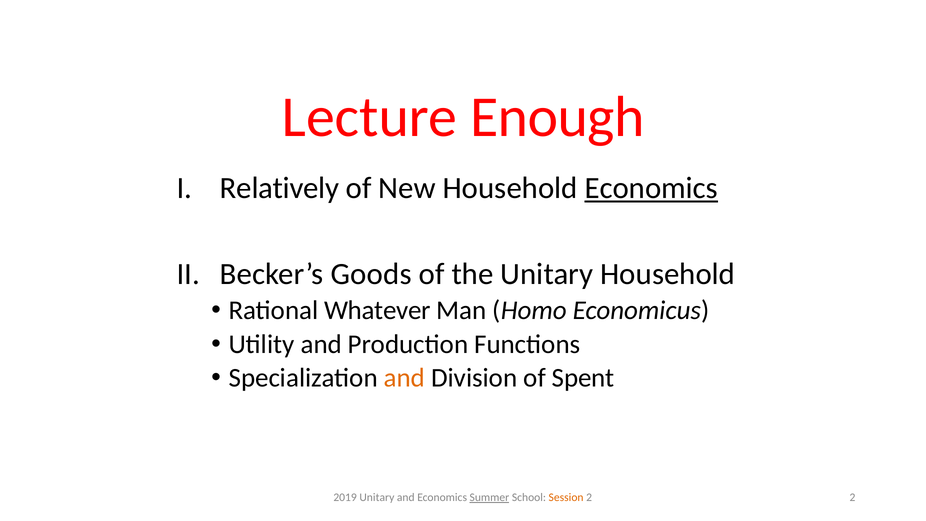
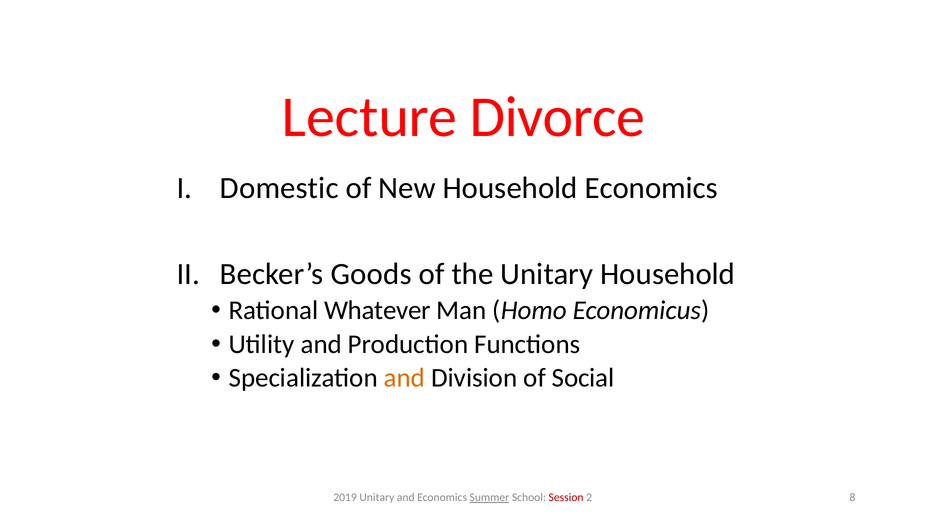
Enough: Enough -> Divorce (557, 117)
Relatively: Relatively -> Domestic (279, 188)
Economics underline: present -> none (651, 188)
Spent: Spent -> Social (583, 378)
Session colour: orange -> red (566, 497)
2 2: 2 -> 8 (853, 497)
